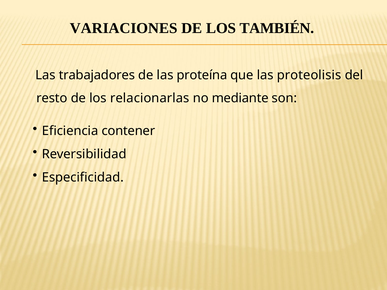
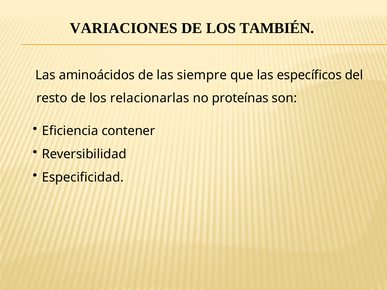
trabajadores: trabajadores -> aminoácidos (97, 75)
proteína: proteína -> siempre (202, 75)
proteolisis: proteolisis -> específicos (309, 75)
mediante: mediante -> proteínas (240, 98)
